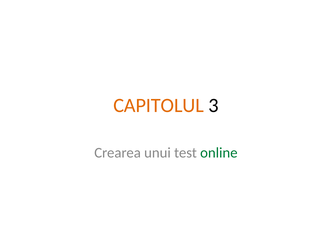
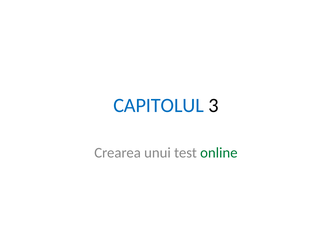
CAPITOLUL colour: orange -> blue (159, 105)
